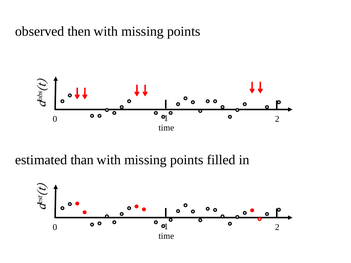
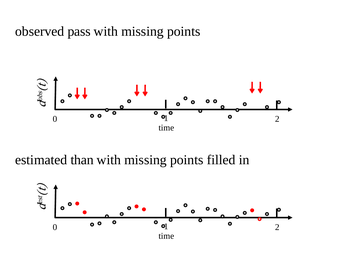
then: then -> pass (79, 31)
